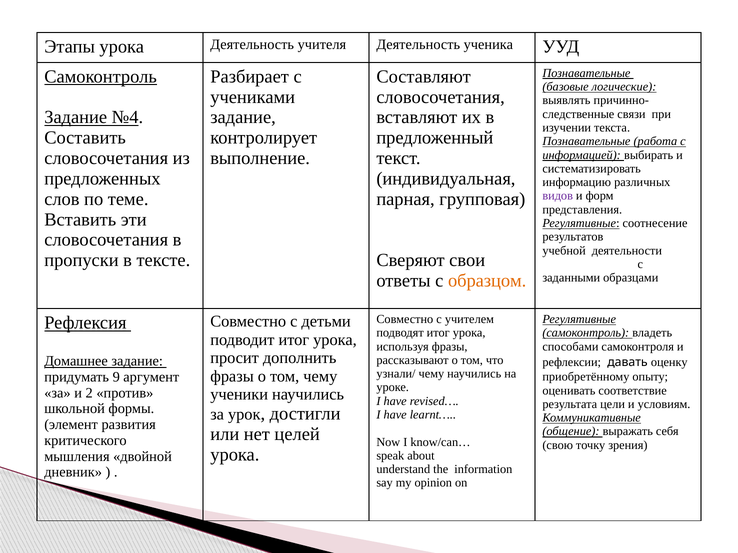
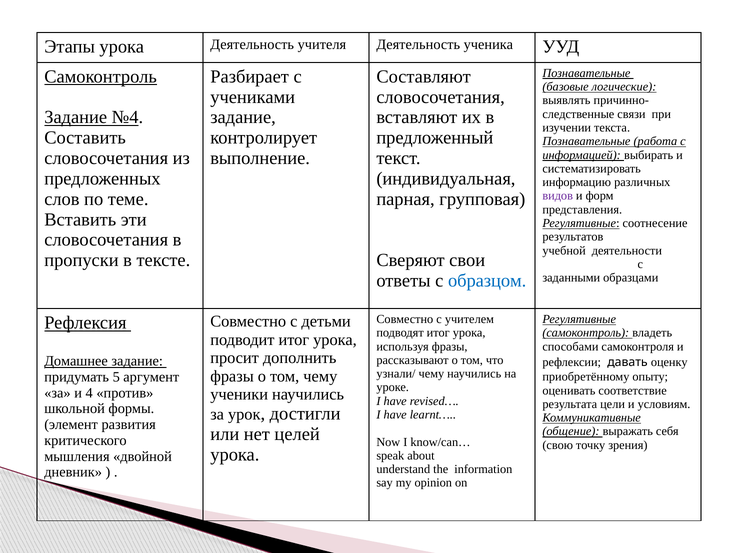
образцом colour: orange -> blue (487, 281)
9: 9 -> 5 (116, 377)
2: 2 -> 4 (89, 393)
